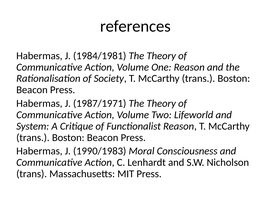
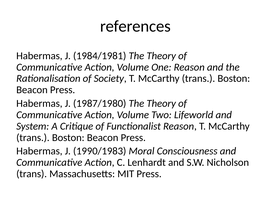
1987/1971: 1987/1971 -> 1987/1980 (100, 104)
